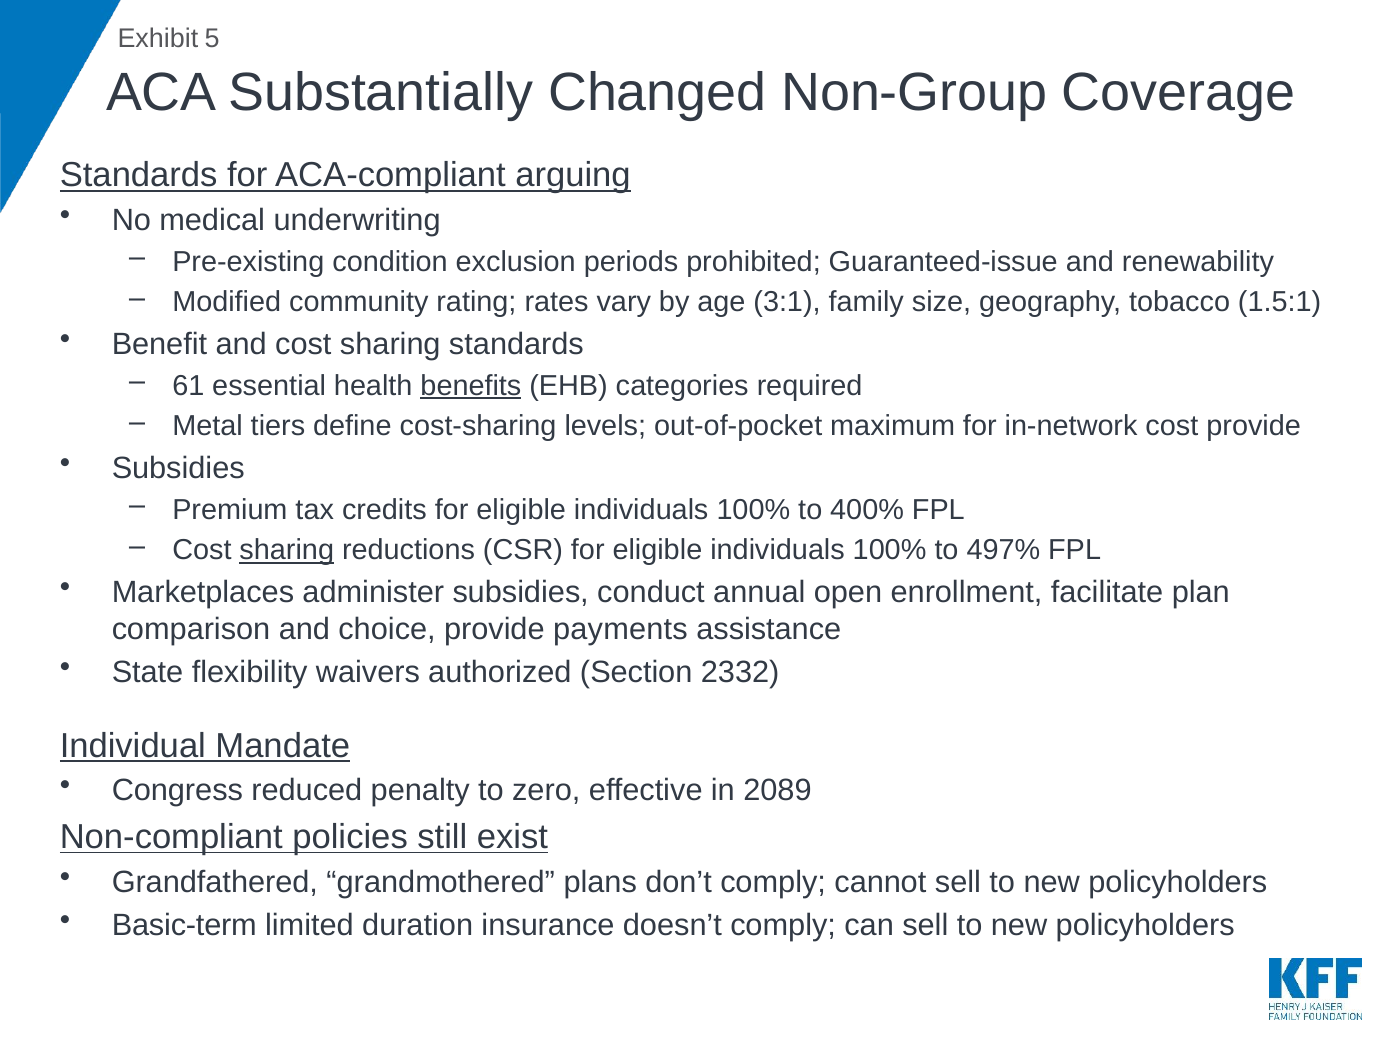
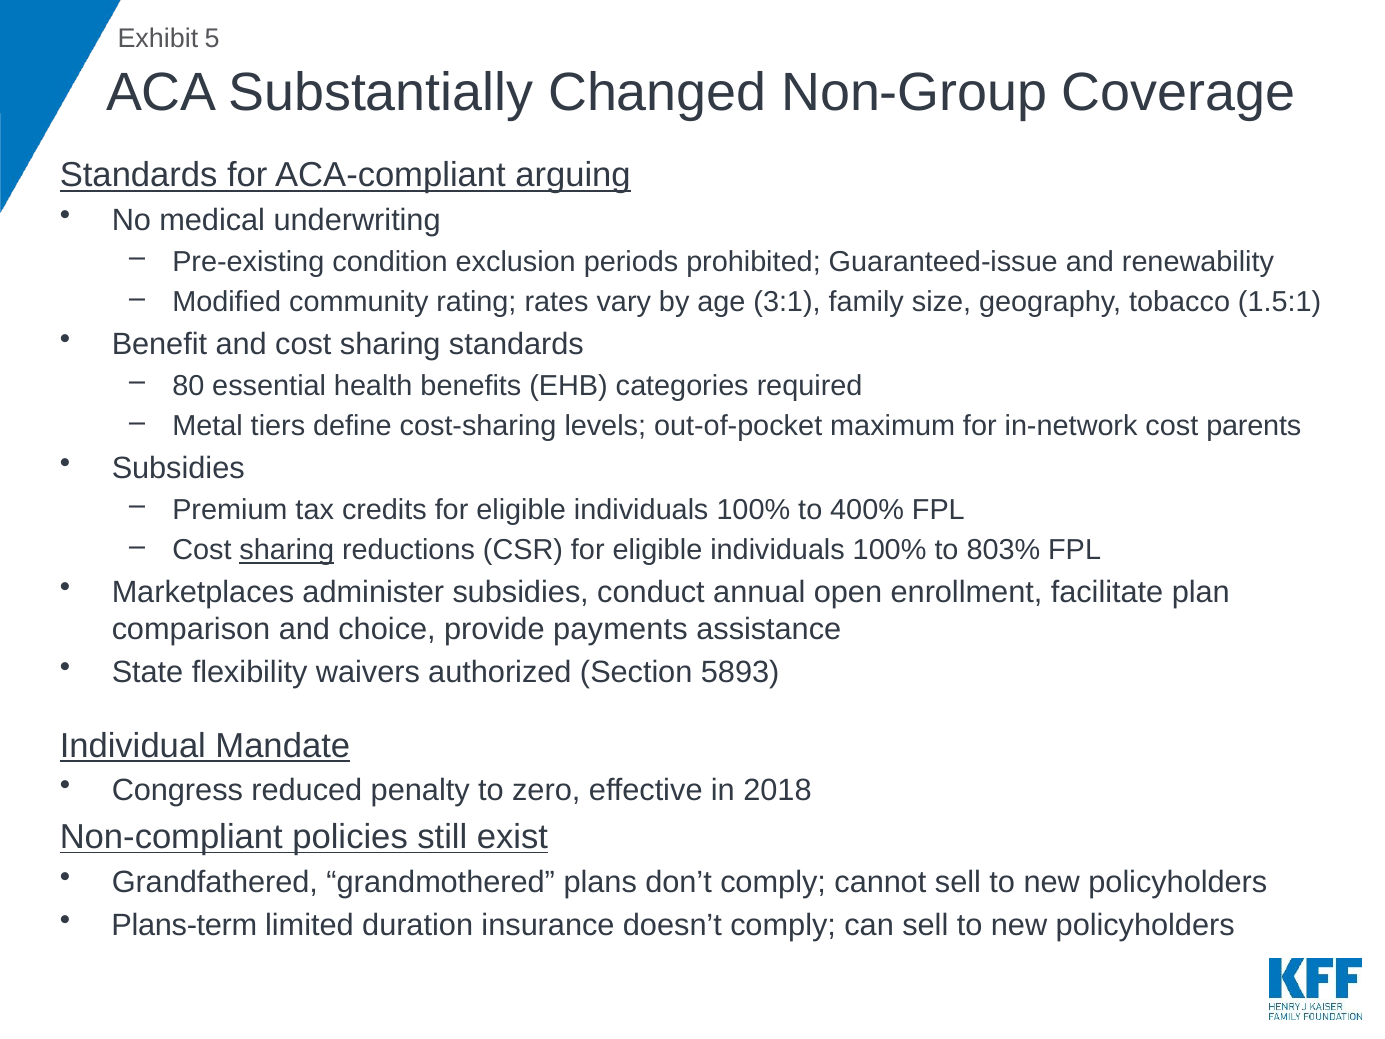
61: 61 -> 80 (188, 386)
benefits underline: present -> none (471, 386)
cost provide: provide -> parents (1254, 426)
497%: 497% -> 803% (1003, 550)
2332: 2332 -> 5893 (740, 672)
2089: 2089 -> 2018 (777, 791)
Basic-term: Basic-term -> Plans-term (184, 925)
